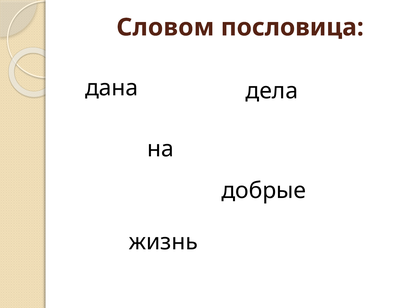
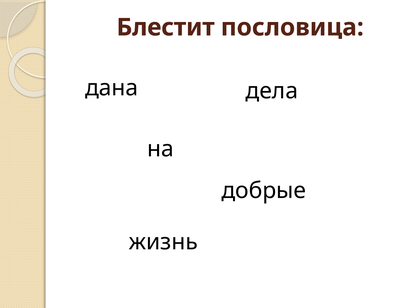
Словом: Словом -> Блестит (166, 27)
